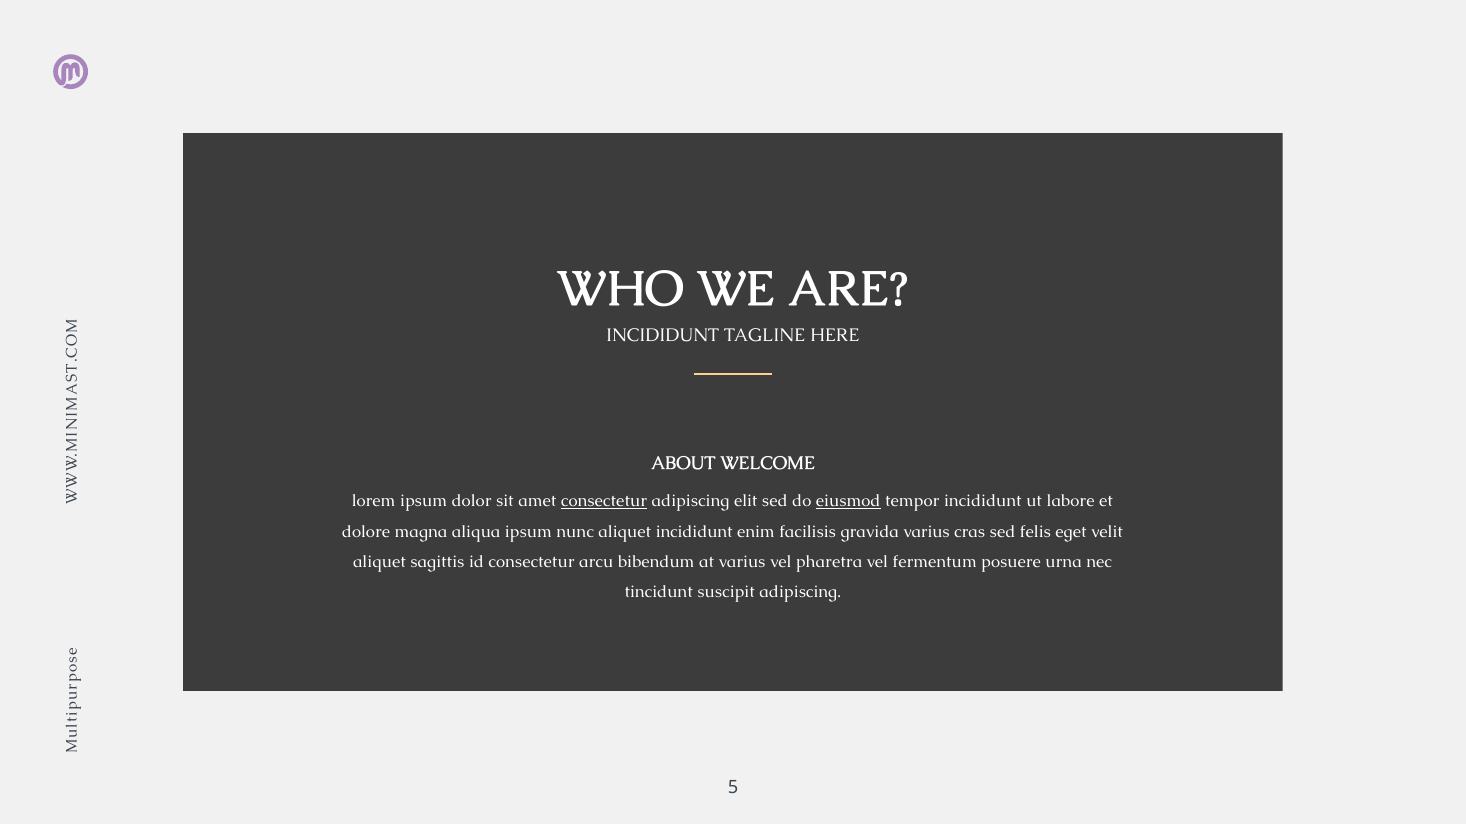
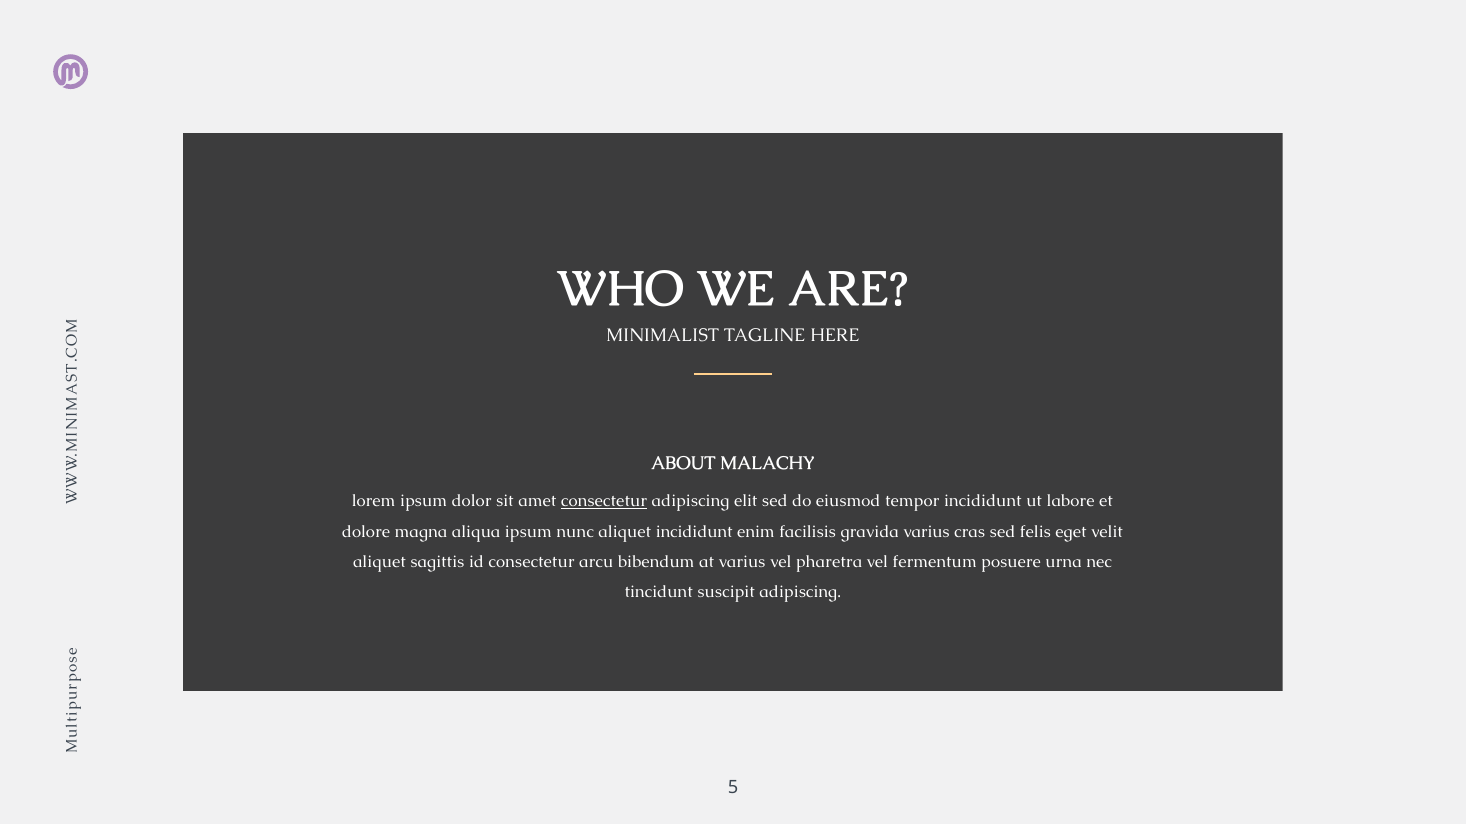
INCIDIDUNT: INCIDIDUNT -> MINIMALIST (663, 336)
WELCOME: WELCOME -> MALACHY (768, 464)
eiusmod underline: present -> none (848, 502)
